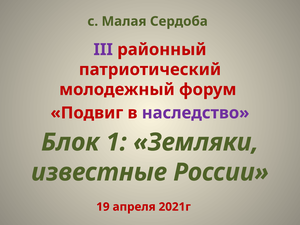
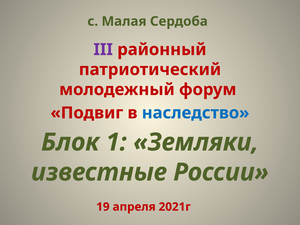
наследство colour: purple -> blue (196, 113)
